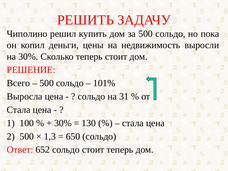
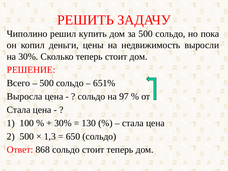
101%: 101% -> 651% (104, 83)
31: 31 -> 97 (124, 96)
652: 652 -> 868 (43, 150)
